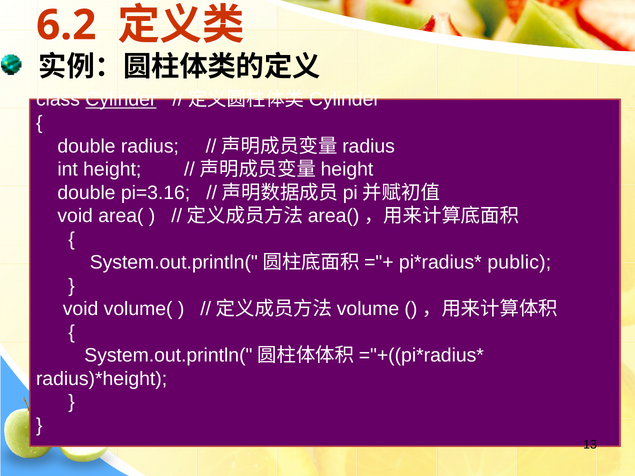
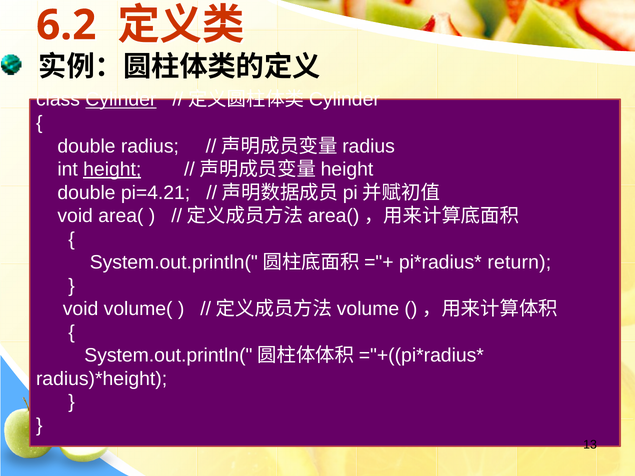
height underline: none -> present (112, 169)
pi=3.16: pi=3.16 -> pi=4.21 (156, 193)
public: public -> return (519, 263)
